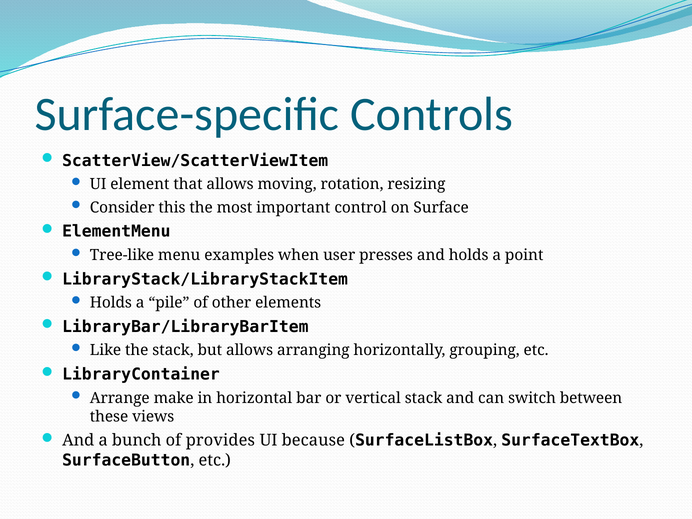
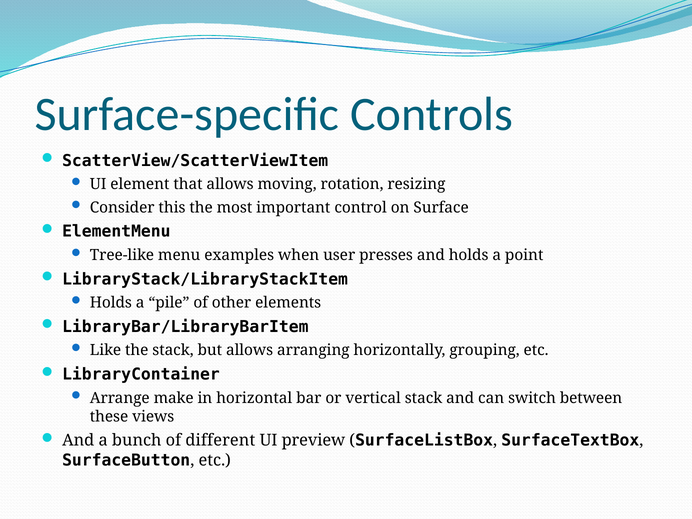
provides: provides -> different (220, 441)
because: because -> preview (313, 441)
